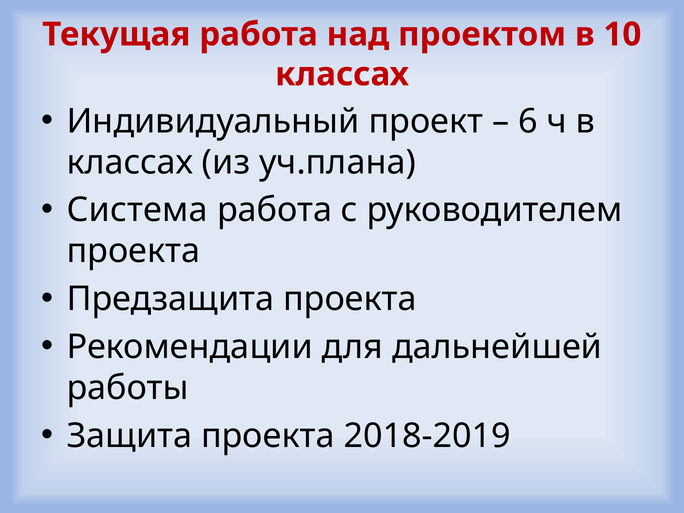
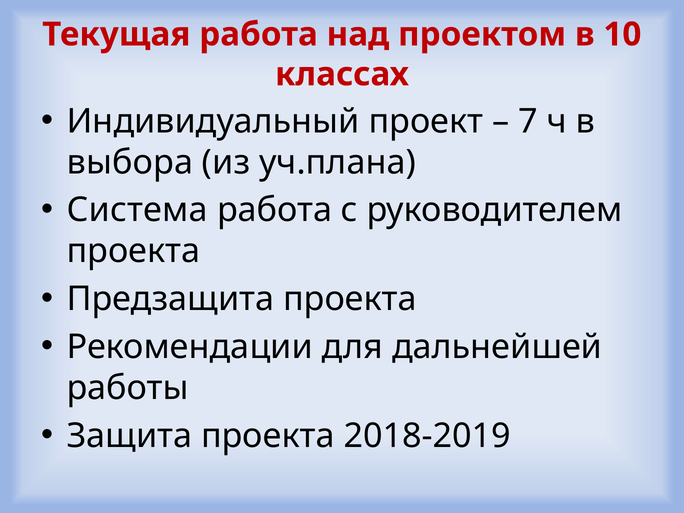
6: 6 -> 7 (528, 121)
классах: классах -> выбора (130, 162)
